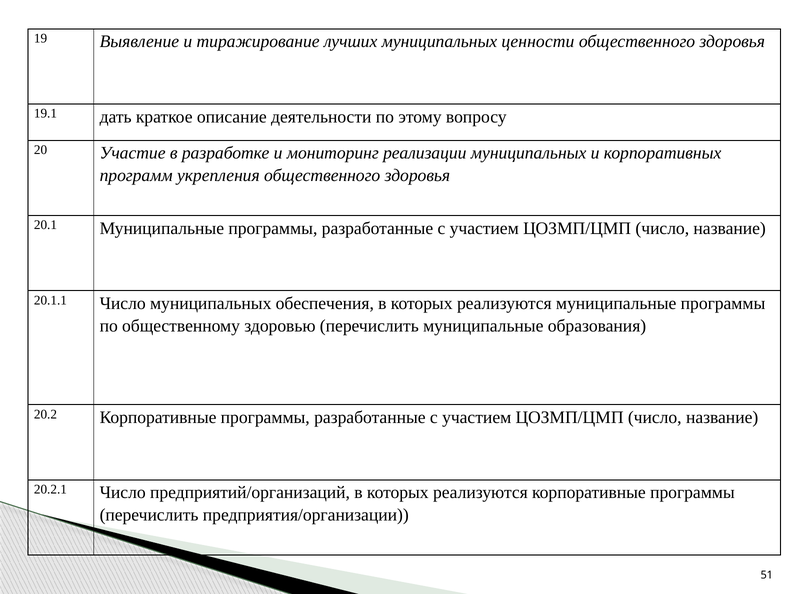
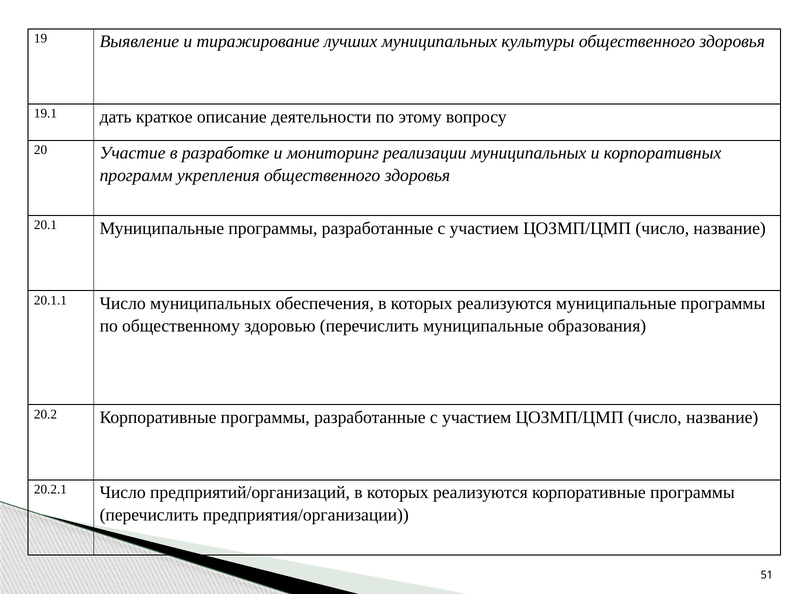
ценности: ценности -> культуры (538, 42)
